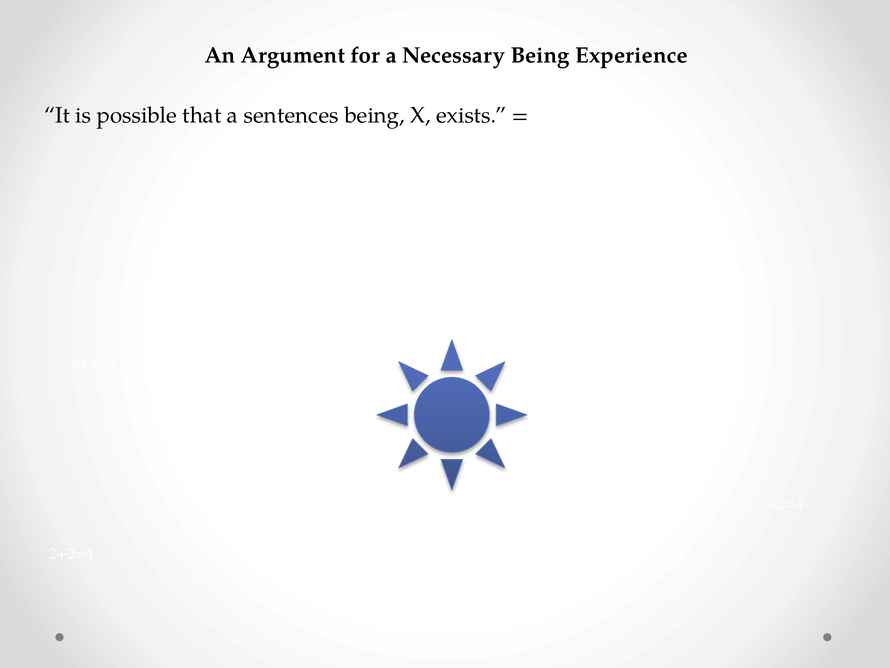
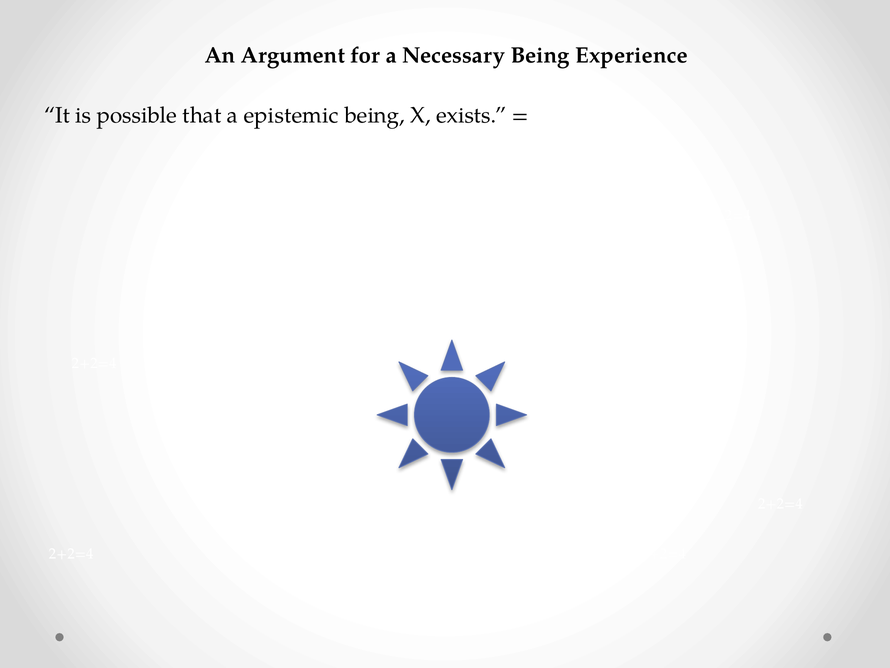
sentences: sentences -> epistemic (291, 115)
